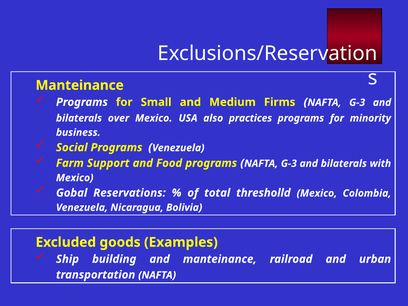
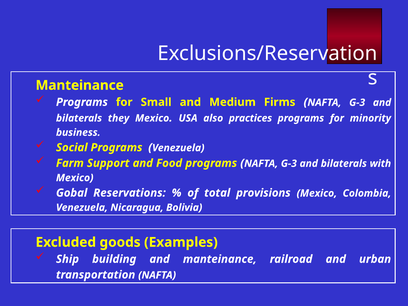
over: over -> they (119, 118)
thresholld: thresholld -> provisions (263, 193)
